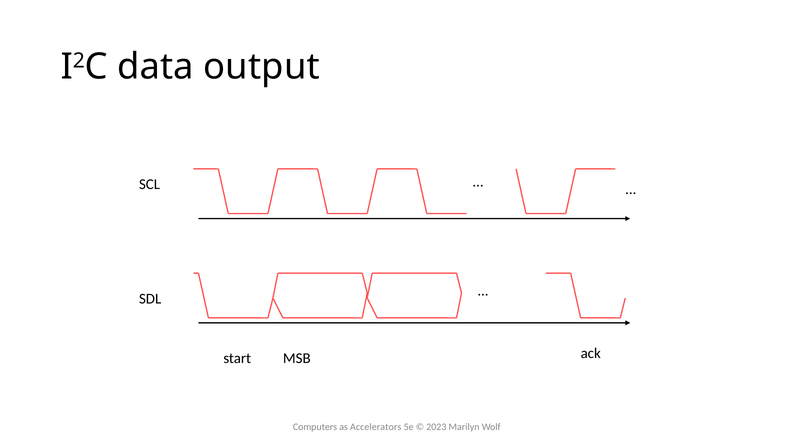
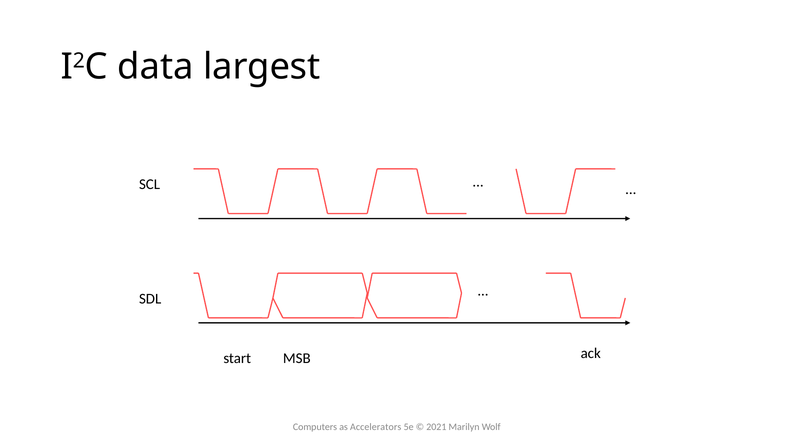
output: output -> largest (262, 67)
2023: 2023 -> 2021 (436, 426)
